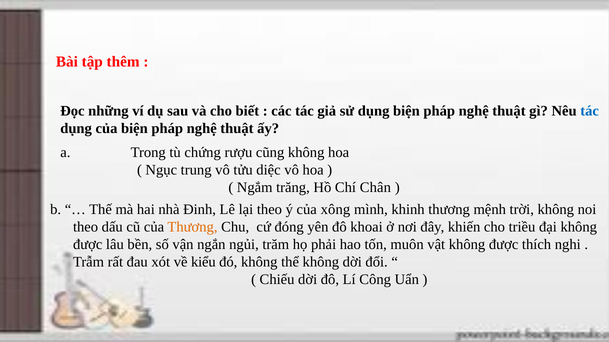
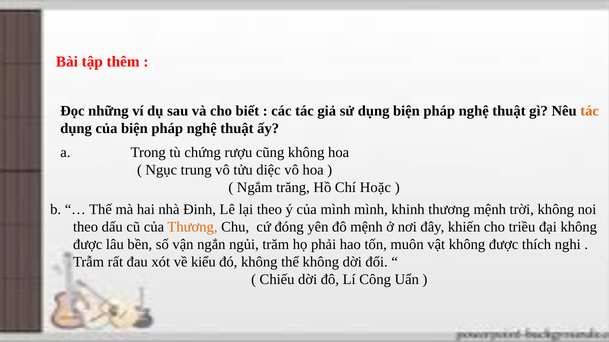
tác colour: blue -> orange (590, 111)
Chân: Chân -> Hoặc (375, 188)
của xông: xông -> mình (336, 210)
đô khoai: khoai -> mệnh (367, 227)
